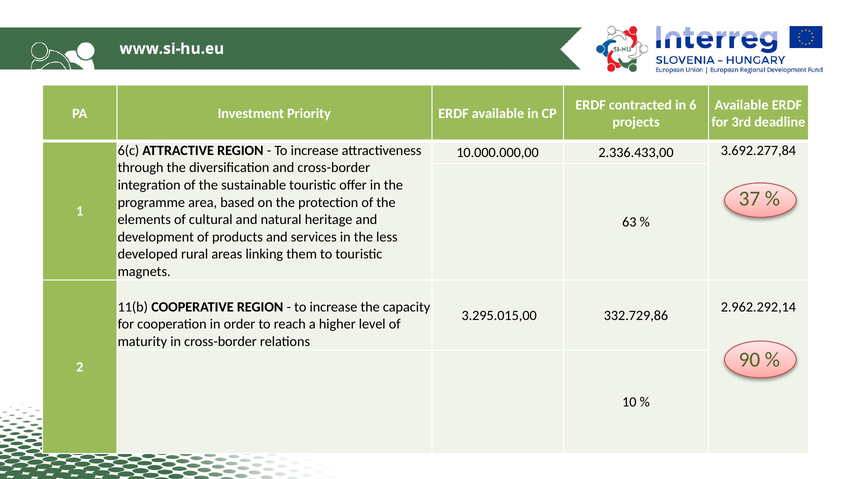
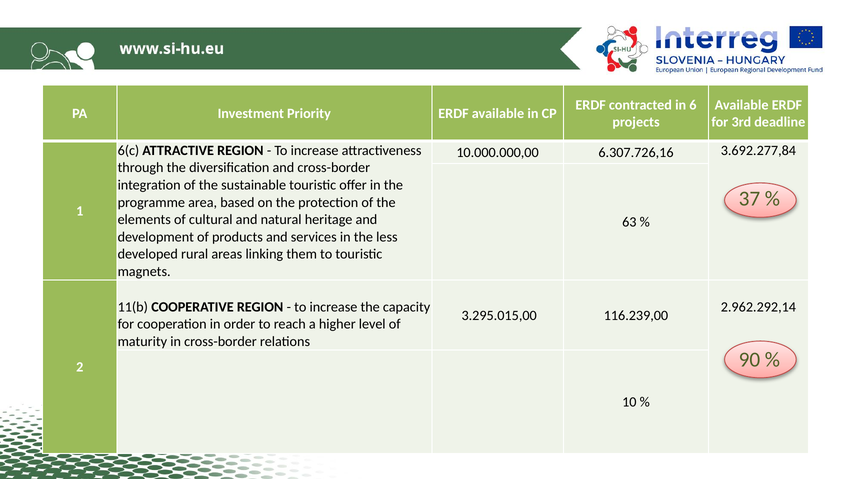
2.336.433,00: 2.336.433,00 -> 6.307.726,16 (636, 153)
332.729,86: 332.729,86 -> 116.239,00 (636, 315)
